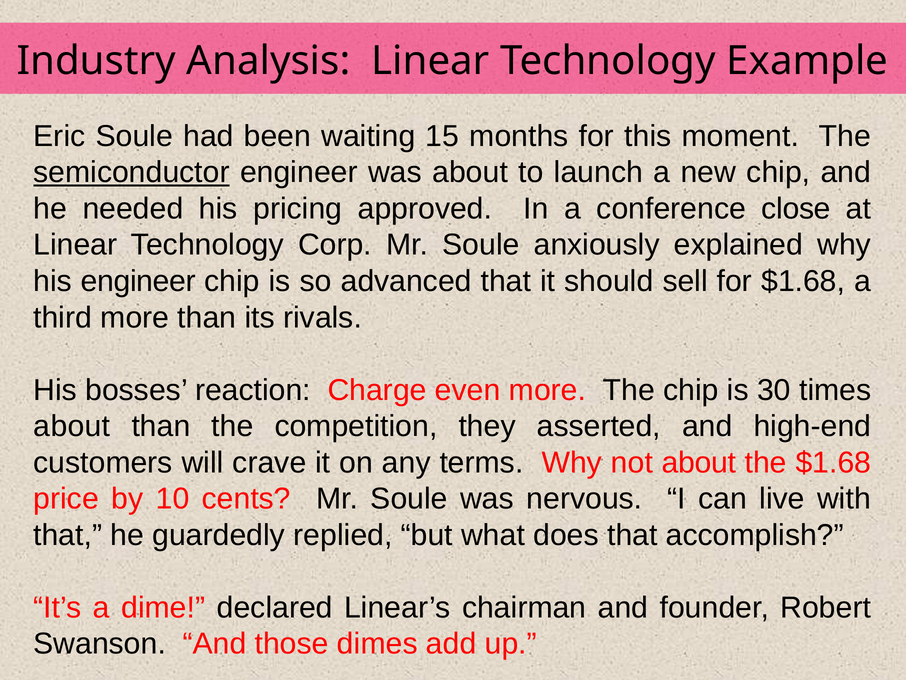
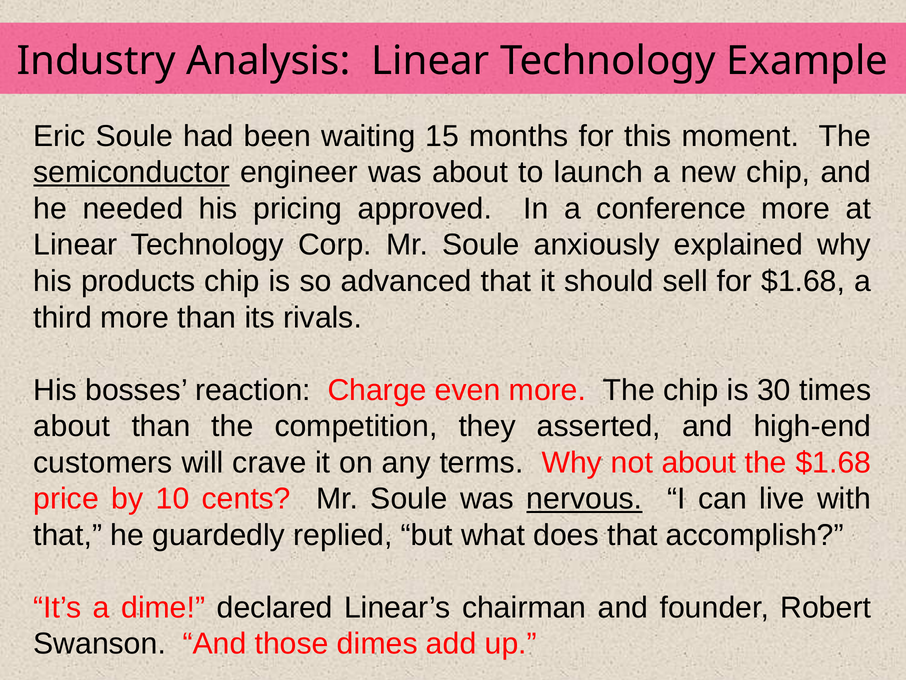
conference close: close -> more (796, 209)
his engineer: engineer -> products (138, 281)
nervous underline: none -> present (584, 498)
